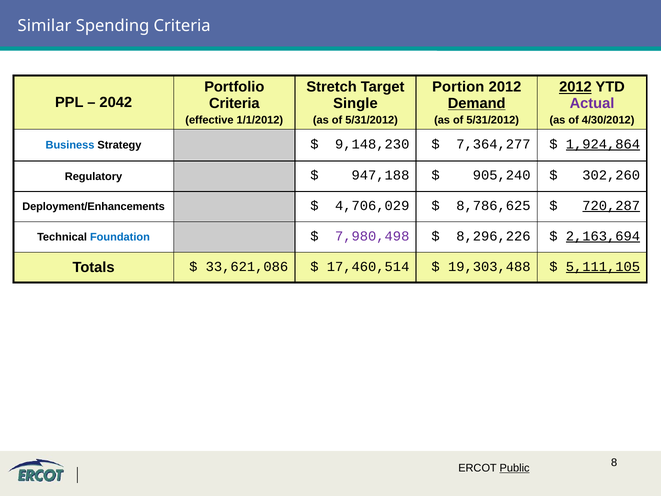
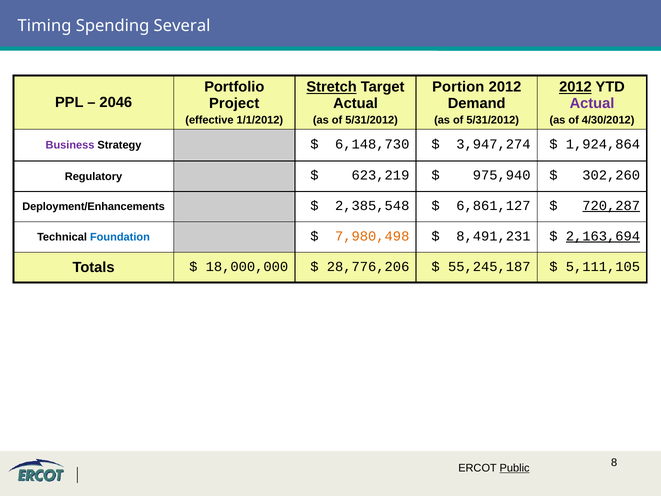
Similar: Similar -> Timing (45, 26)
Spending Criteria: Criteria -> Several (182, 26)
Stretch underline: none -> present (332, 87)
2042: 2042 -> 2046 (116, 103)
Criteria: Criteria -> Project (234, 103)
Single: Single -> Actual (355, 103)
Demand underline: present -> none (477, 103)
Business colour: blue -> purple (70, 145)
9,148,230: 9,148,230 -> 6,148,730 (372, 144)
7,364,277: 7,364,277 -> 3,947,274 (493, 144)
1,924,864 underline: present -> none (603, 144)
947,188: 947,188 -> 623,219 (380, 175)
905,240: 905,240 -> 975,940 (502, 175)
4,706,029: 4,706,029 -> 2,385,548 (372, 206)
8,786,625: 8,786,625 -> 6,861,127 (493, 206)
7,980,498 colour: purple -> orange (372, 236)
8,296,226: 8,296,226 -> 8,491,231 (493, 236)
33,621,086: 33,621,086 -> 18,000,000 (247, 266)
17,460,514: 17,460,514 -> 28,776,206 (368, 266)
19,303,488: 19,303,488 -> 55,245,187 (489, 266)
5,111,105 underline: present -> none (603, 266)
